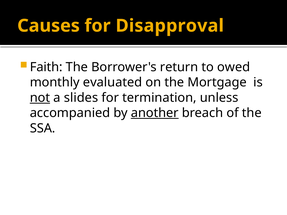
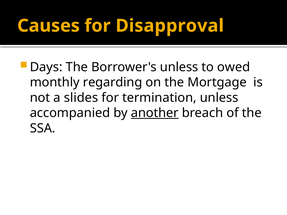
Faith: Faith -> Days (46, 67)
Borrower's return: return -> unless (179, 67)
evaluated: evaluated -> regarding (113, 82)
not underline: present -> none (40, 98)
